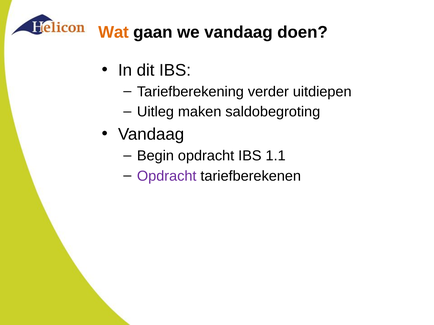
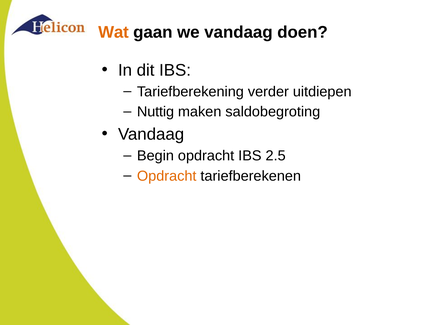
Uitleg: Uitleg -> Nuttig (156, 112)
1.1: 1.1 -> 2.5 (276, 156)
Opdracht colour: purple -> orange (167, 176)
